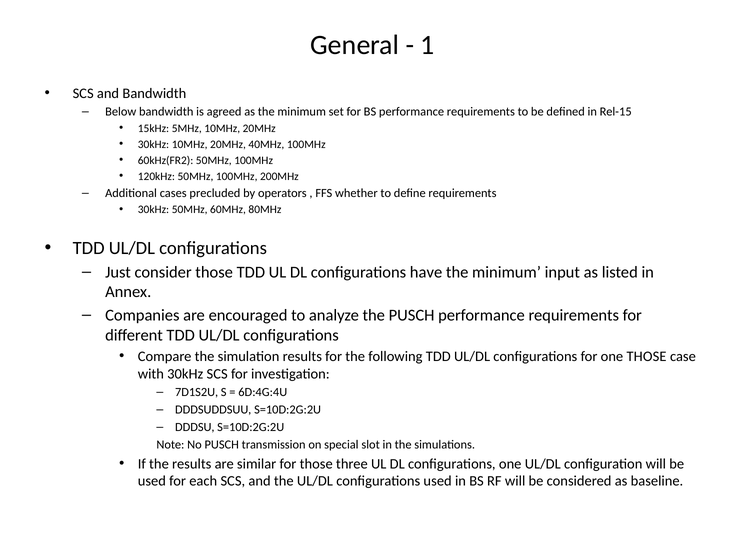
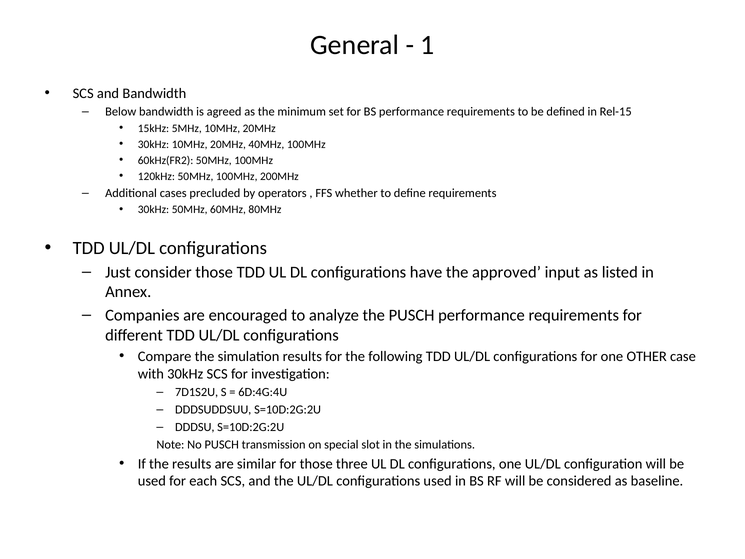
minimum: minimum -> approved (506, 272)
one THOSE: THOSE -> OTHER (647, 356)
